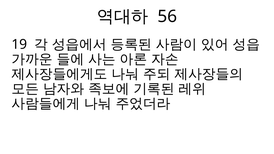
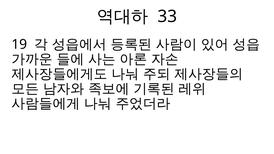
56: 56 -> 33 (167, 16)
